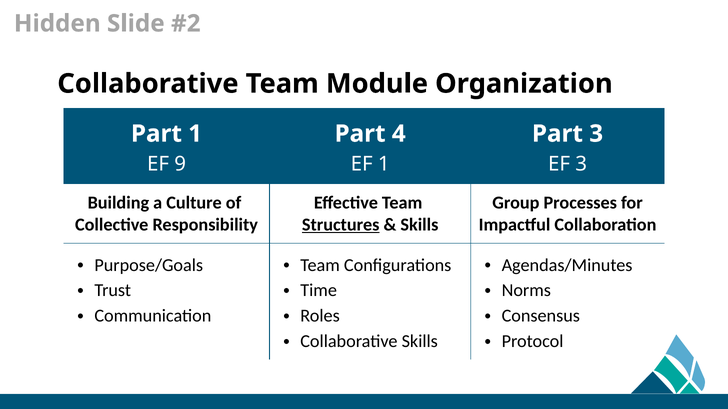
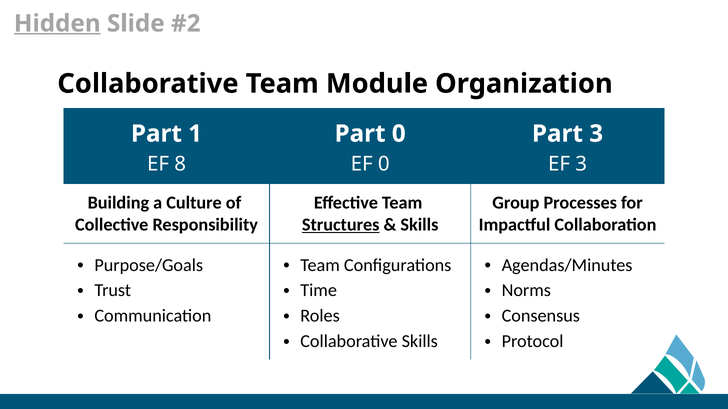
Hidden underline: none -> present (57, 24)
Part 4: 4 -> 0 (399, 134)
9: 9 -> 8 (180, 164)
EF 1: 1 -> 0 (384, 164)
